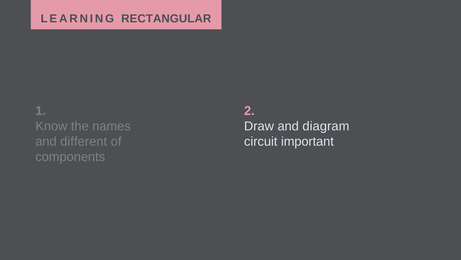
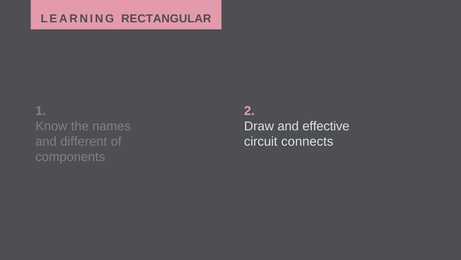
diagram: diagram -> effective (326, 126)
important: important -> connects (307, 141)
